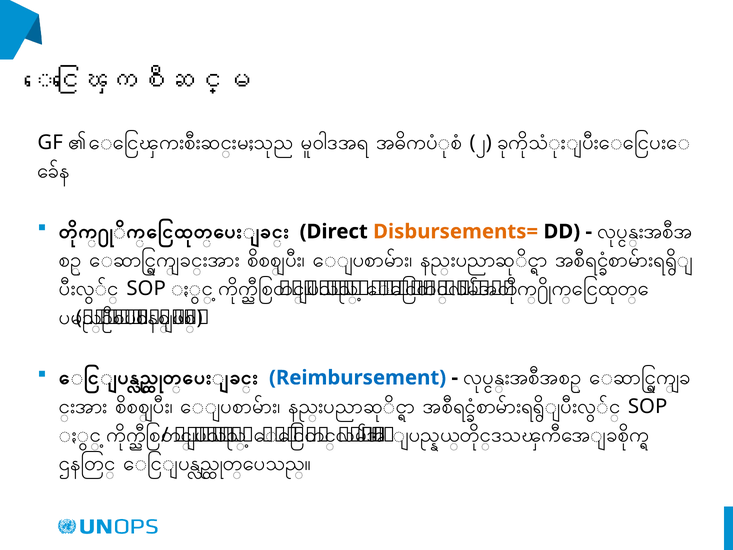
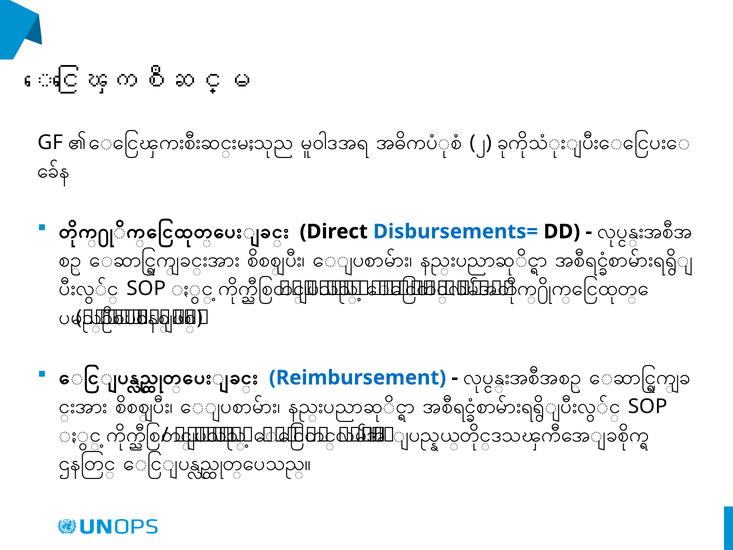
Disbursements= colour: orange -> blue (456, 231)
